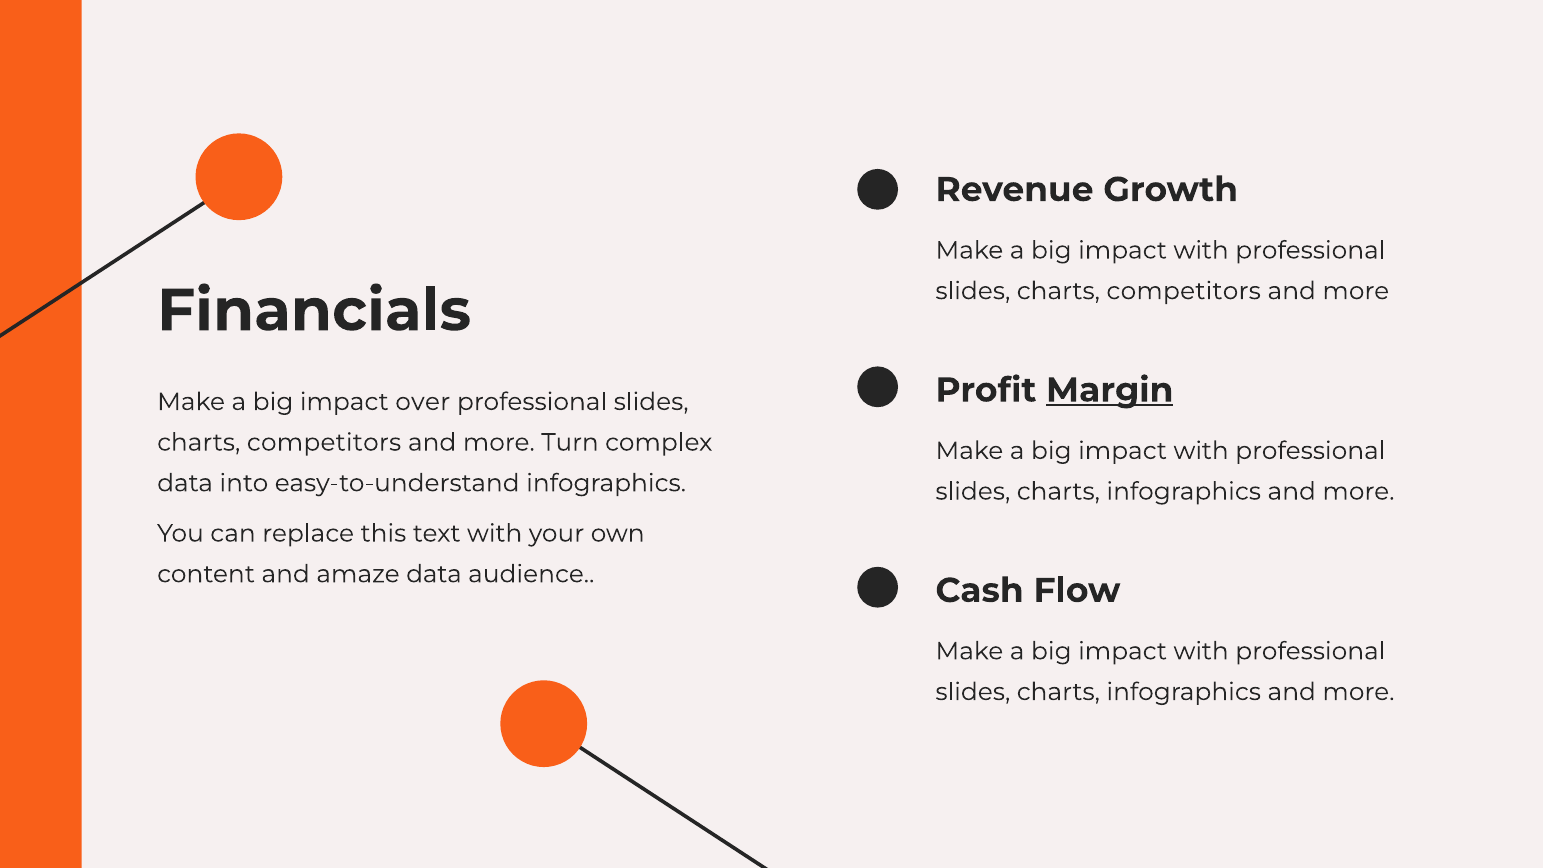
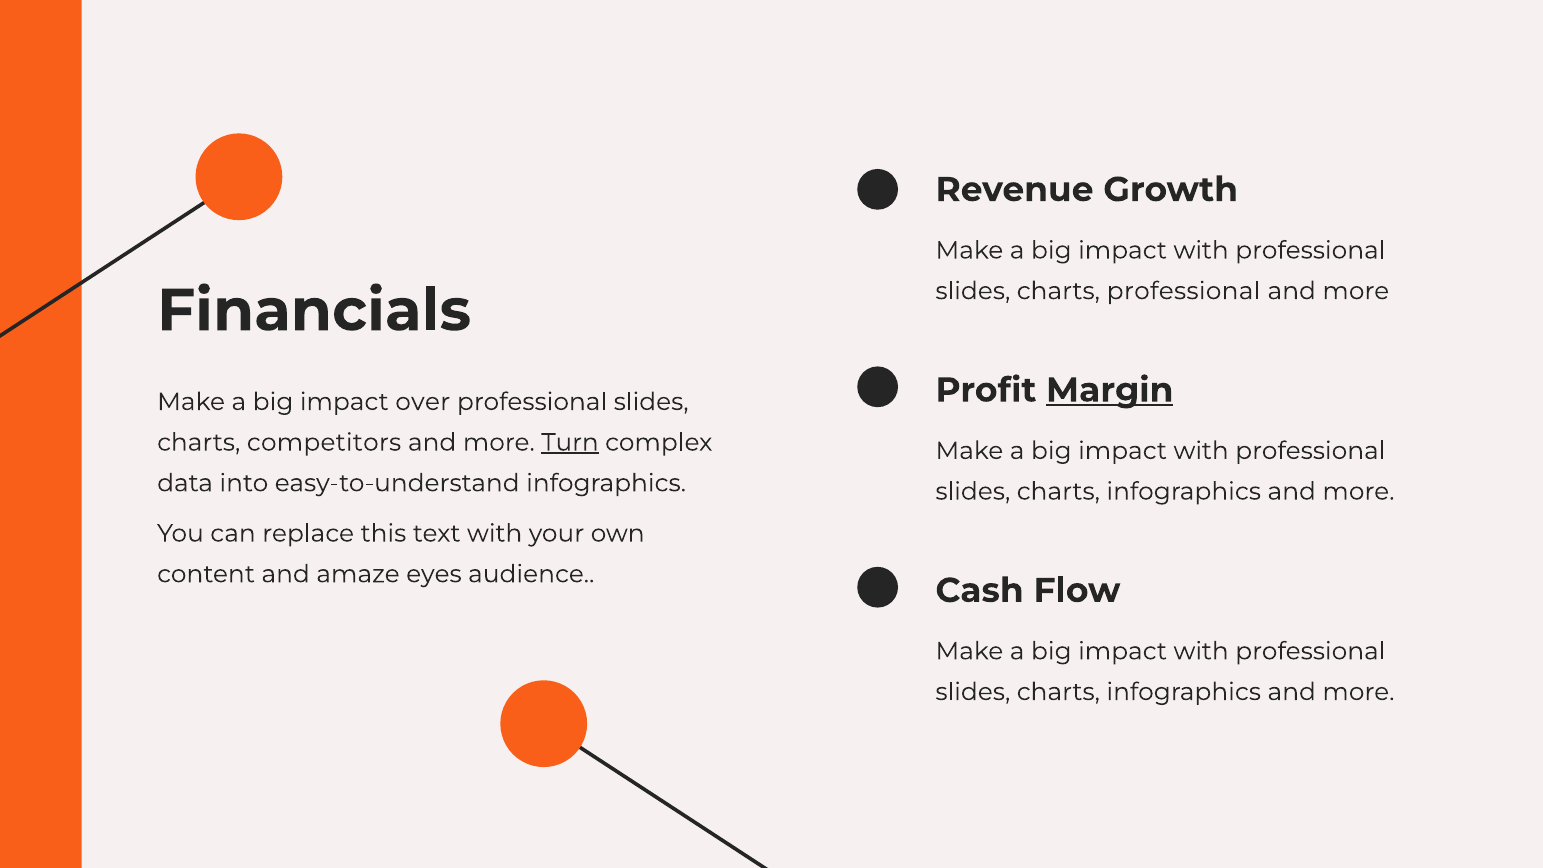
competitors: competitors -> professional (1184, 291)
Turn underline: none -> present (570, 443)
amaze data: data -> eyes (434, 574)
